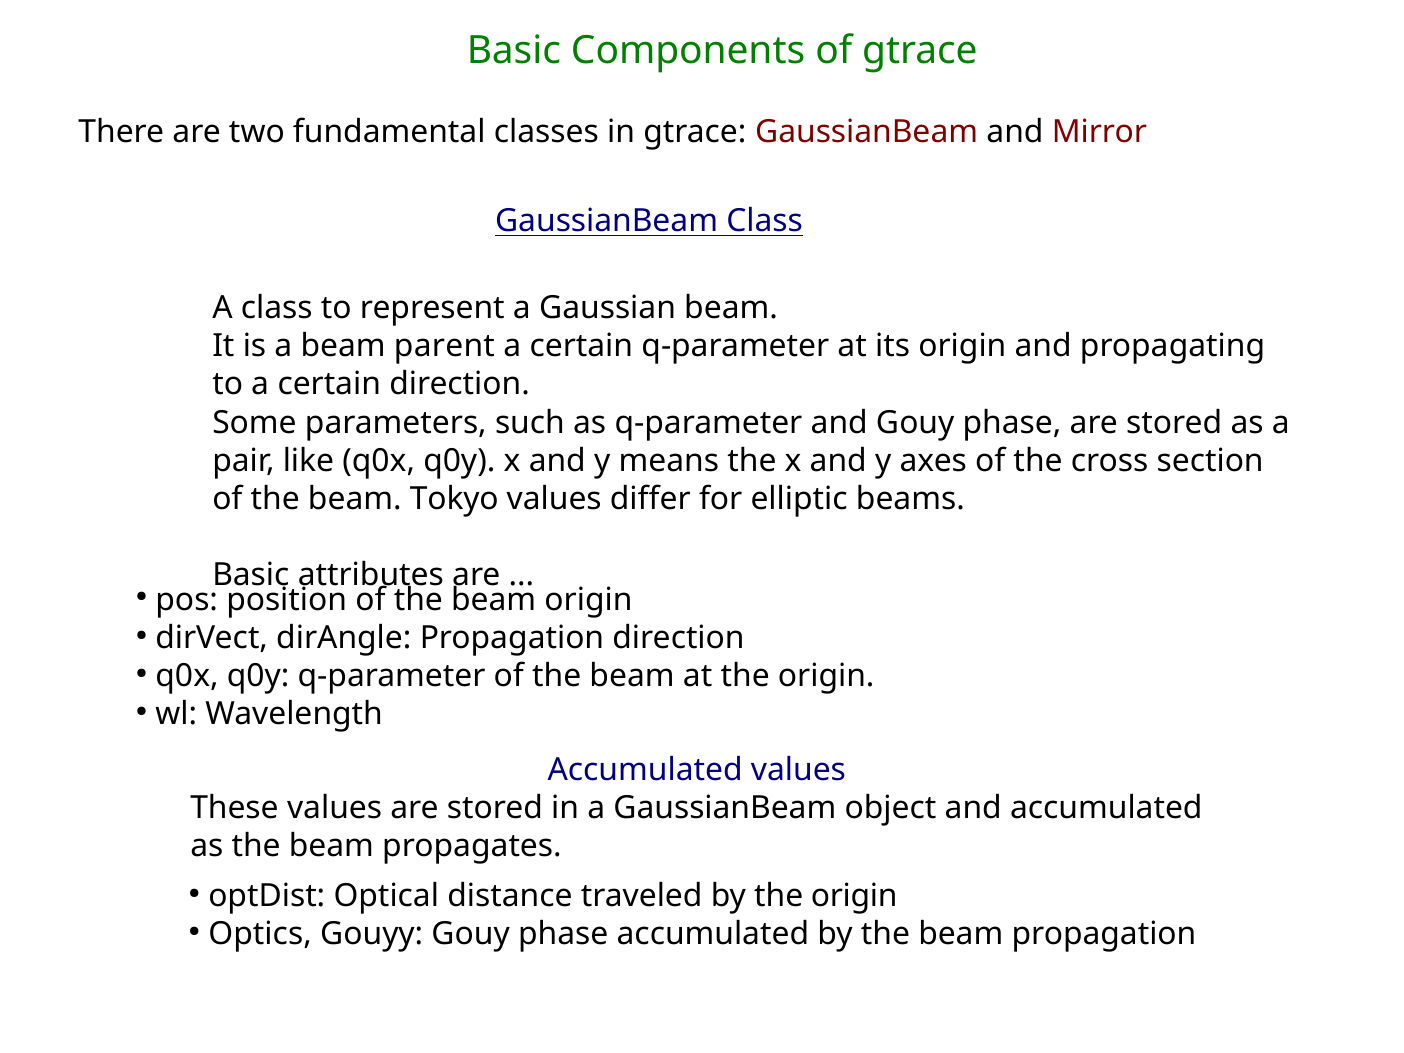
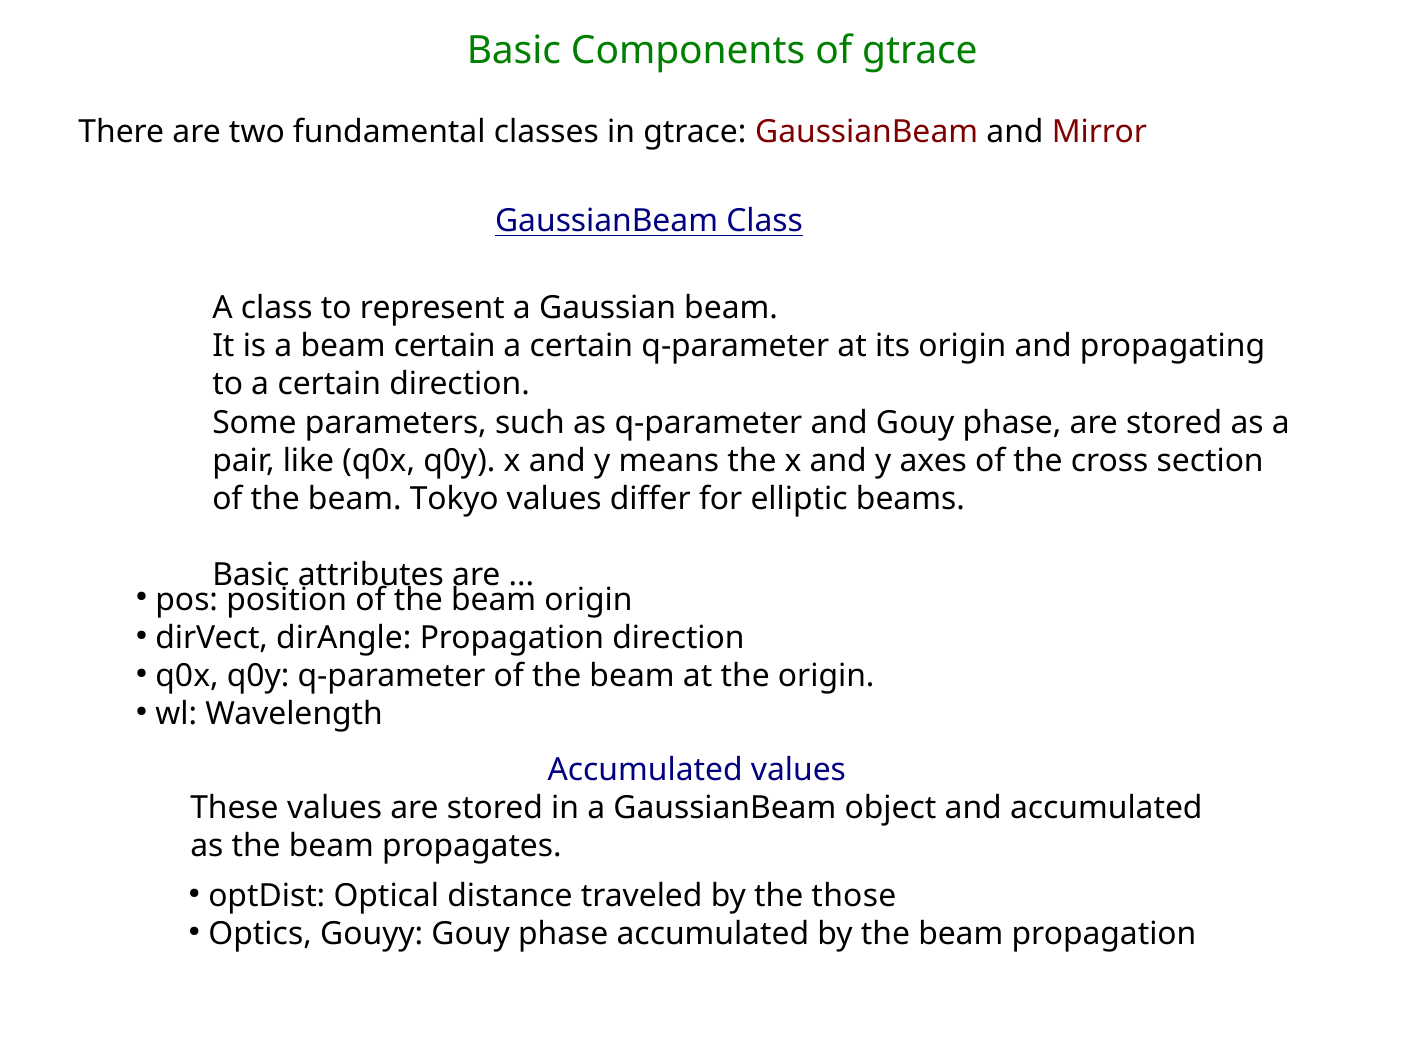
beam parent: parent -> certain (445, 346)
by the origin: origin -> those (854, 896)
